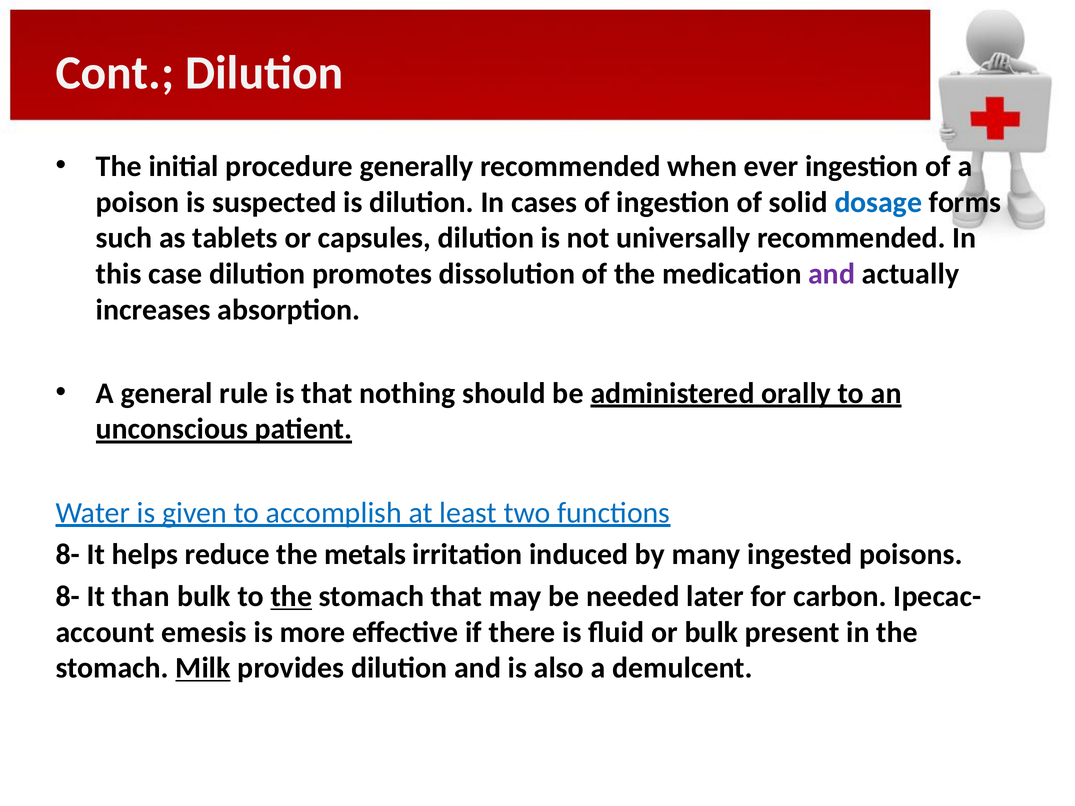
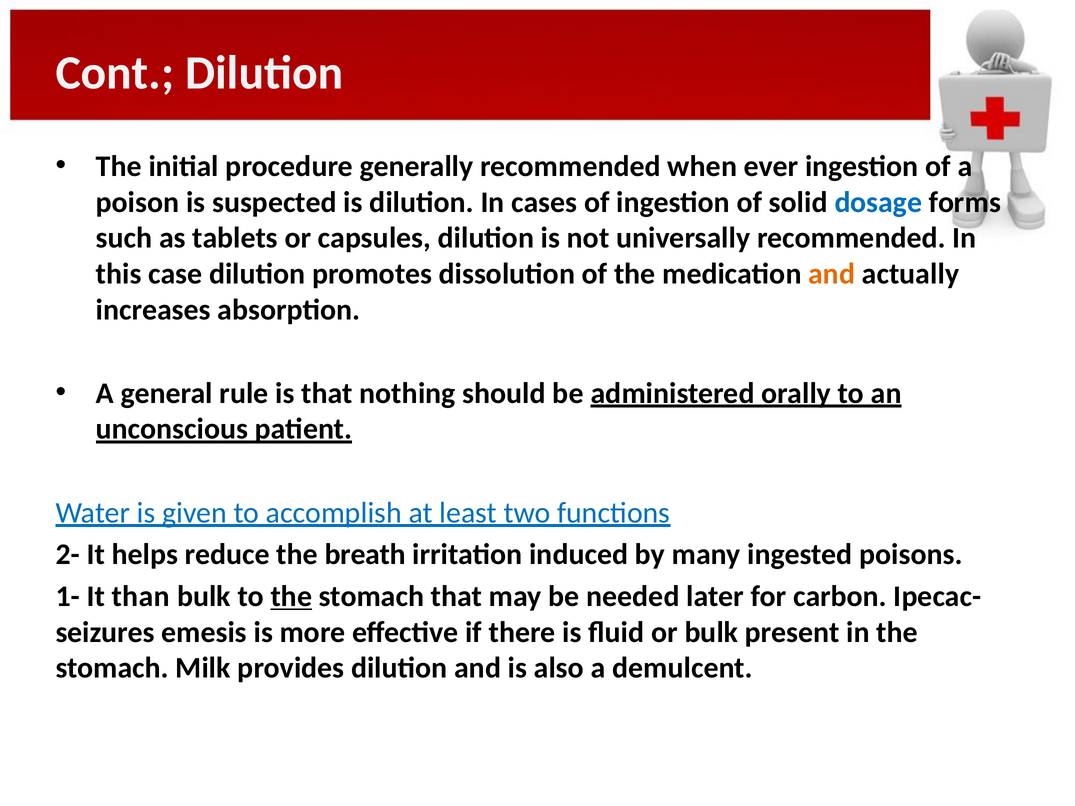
and colour: purple -> orange (832, 274)
8-: 8- -> 2- (68, 555)
metals: metals -> breath (365, 555)
8-: 8- -> 1- (68, 596)
account: account -> seizures (105, 632)
Milk underline: present -> none (203, 668)
